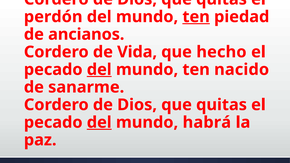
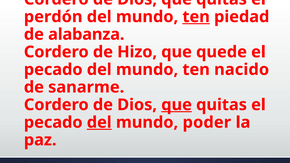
ancianos: ancianos -> alabanza (86, 34)
Vida: Vida -> Hizo (137, 52)
hecho: hecho -> quede (221, 52)
del underline: present -> none (99, 70)
que underline: none -> present (177, 105)
habrá: habrá -> poder (207, 122)
